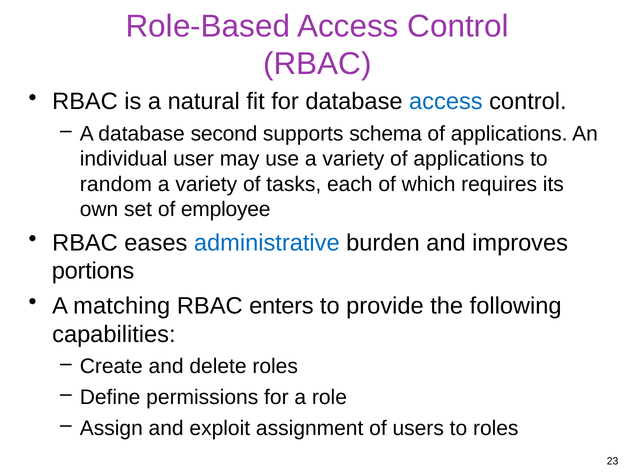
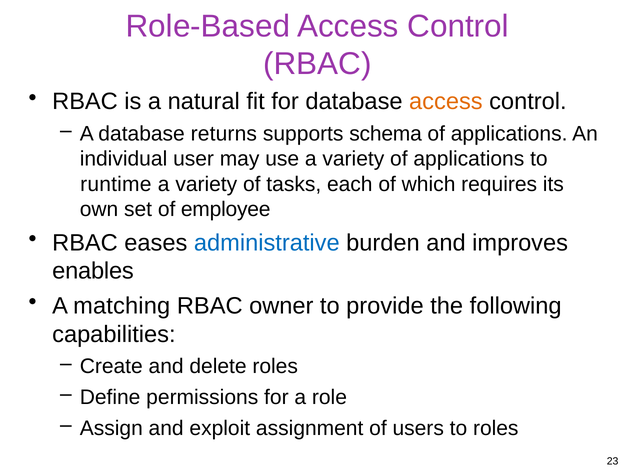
access colour: blue -> orange (446, 101)
second: second -> returns (224, 134)
random: random -> runtime (116, 184)
portions: portions -> enables (93, 271)
enters: enters -> owner (281, 306)
